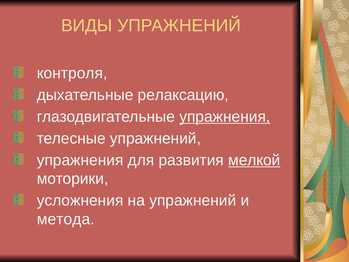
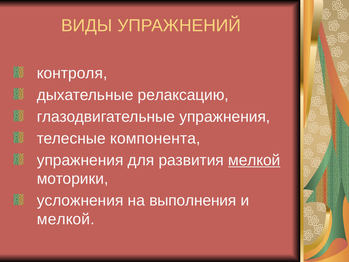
упражнения underline: present -> none (225, 117)
телесные упражнений: упражнений -> компонента (155, 138)
на упражнений: упражнений -> выполнения (193, 200)
метода: метода -> мелкой (66, 219)
